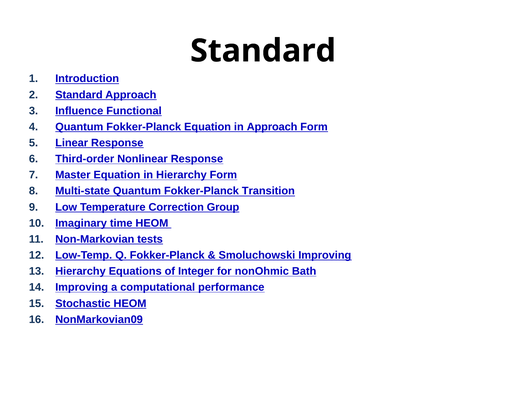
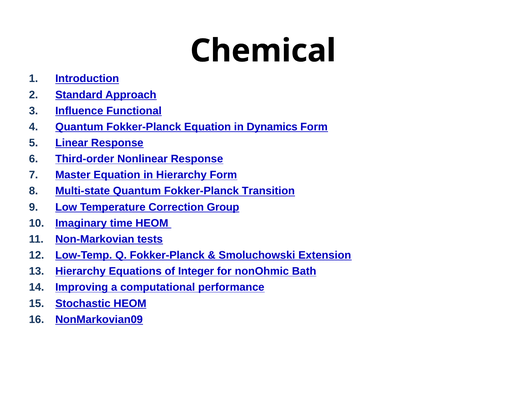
Standard: Standard -> Chemical (263, 51)
in Approach: Approach -> Dynamics (272, 127)
Smoluchowski Improving: Improving -> Extension (325, 256)
